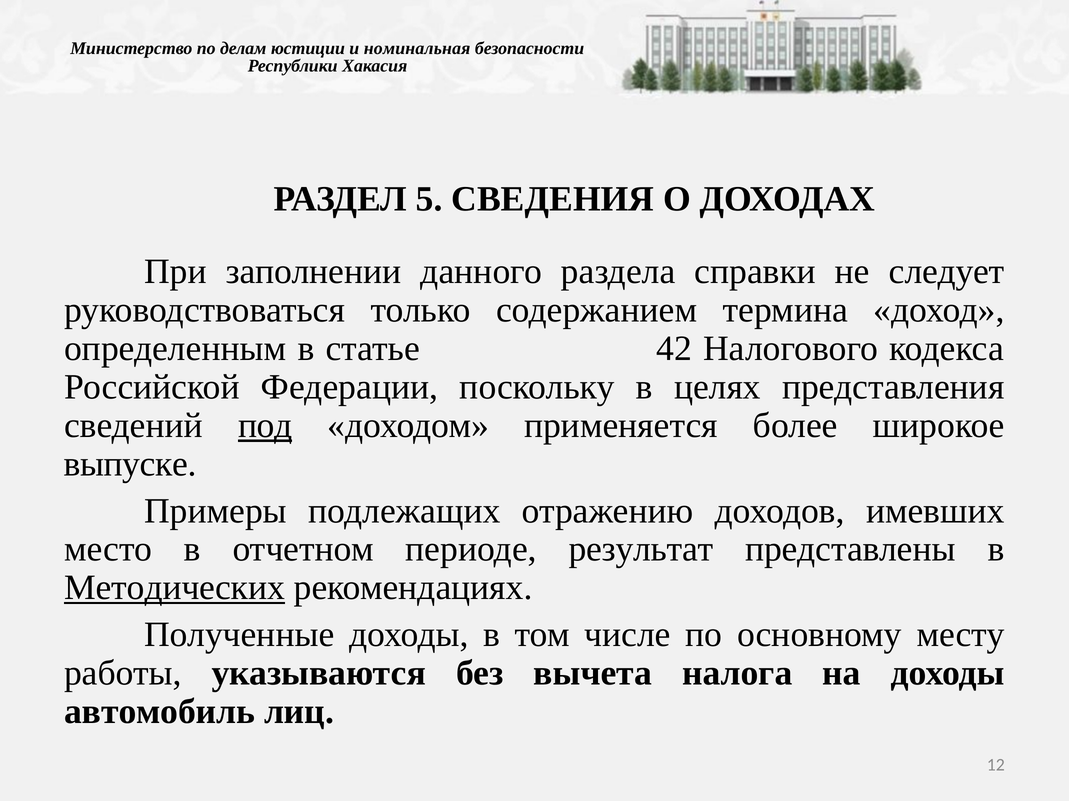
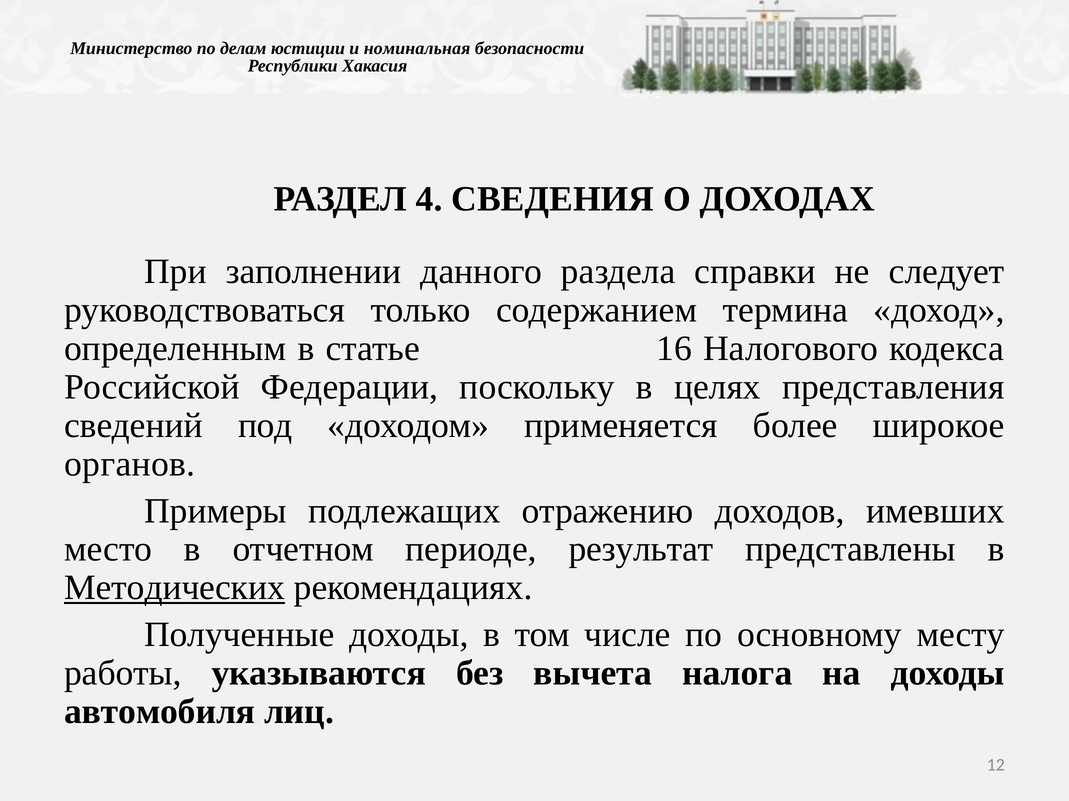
5: 5 -> 4 (429, 199)
42: 42 -> 16 (674, 349)
под underline: present -> none (265, 426)
выпуске: выпуске -> органов (130, 464)
автомобиль: автомобиль -> автомобиля (160, 712)
